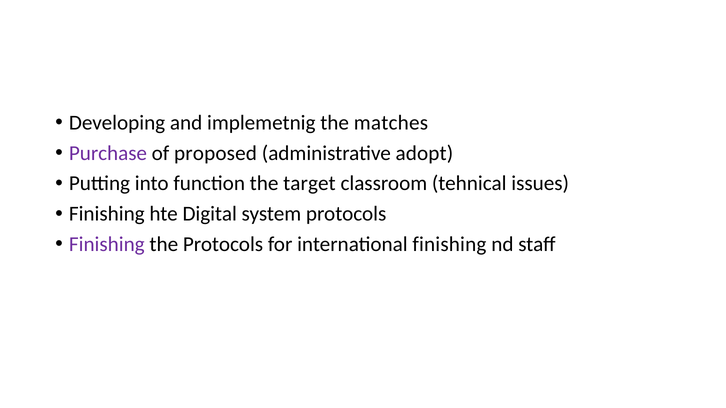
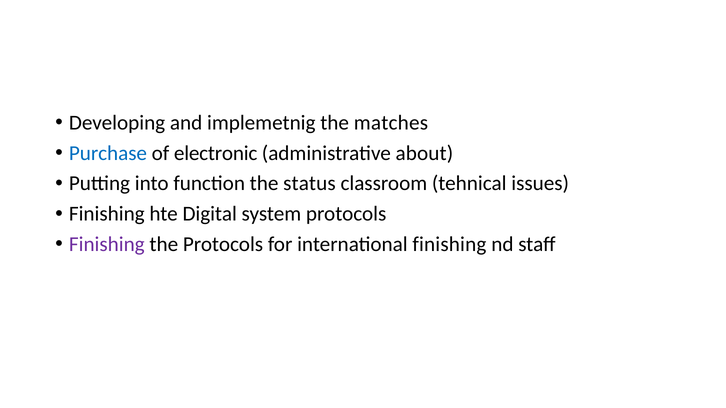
Purchase colour: purple -> blue (108, 153)
proposed: proposed -> electronic (216, 153)
adopt: adopt -> about (424, 153)
target: target -> status (309, 184)
